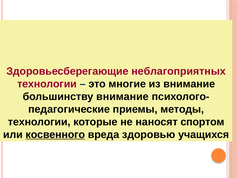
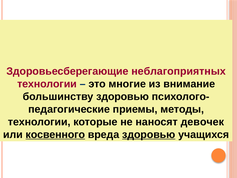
большинству внимание: внимание -> здоровью (123, 96)
спортом: спортом -> девочек (202, 122)
здоровью underline: none -> present (149, 134)
